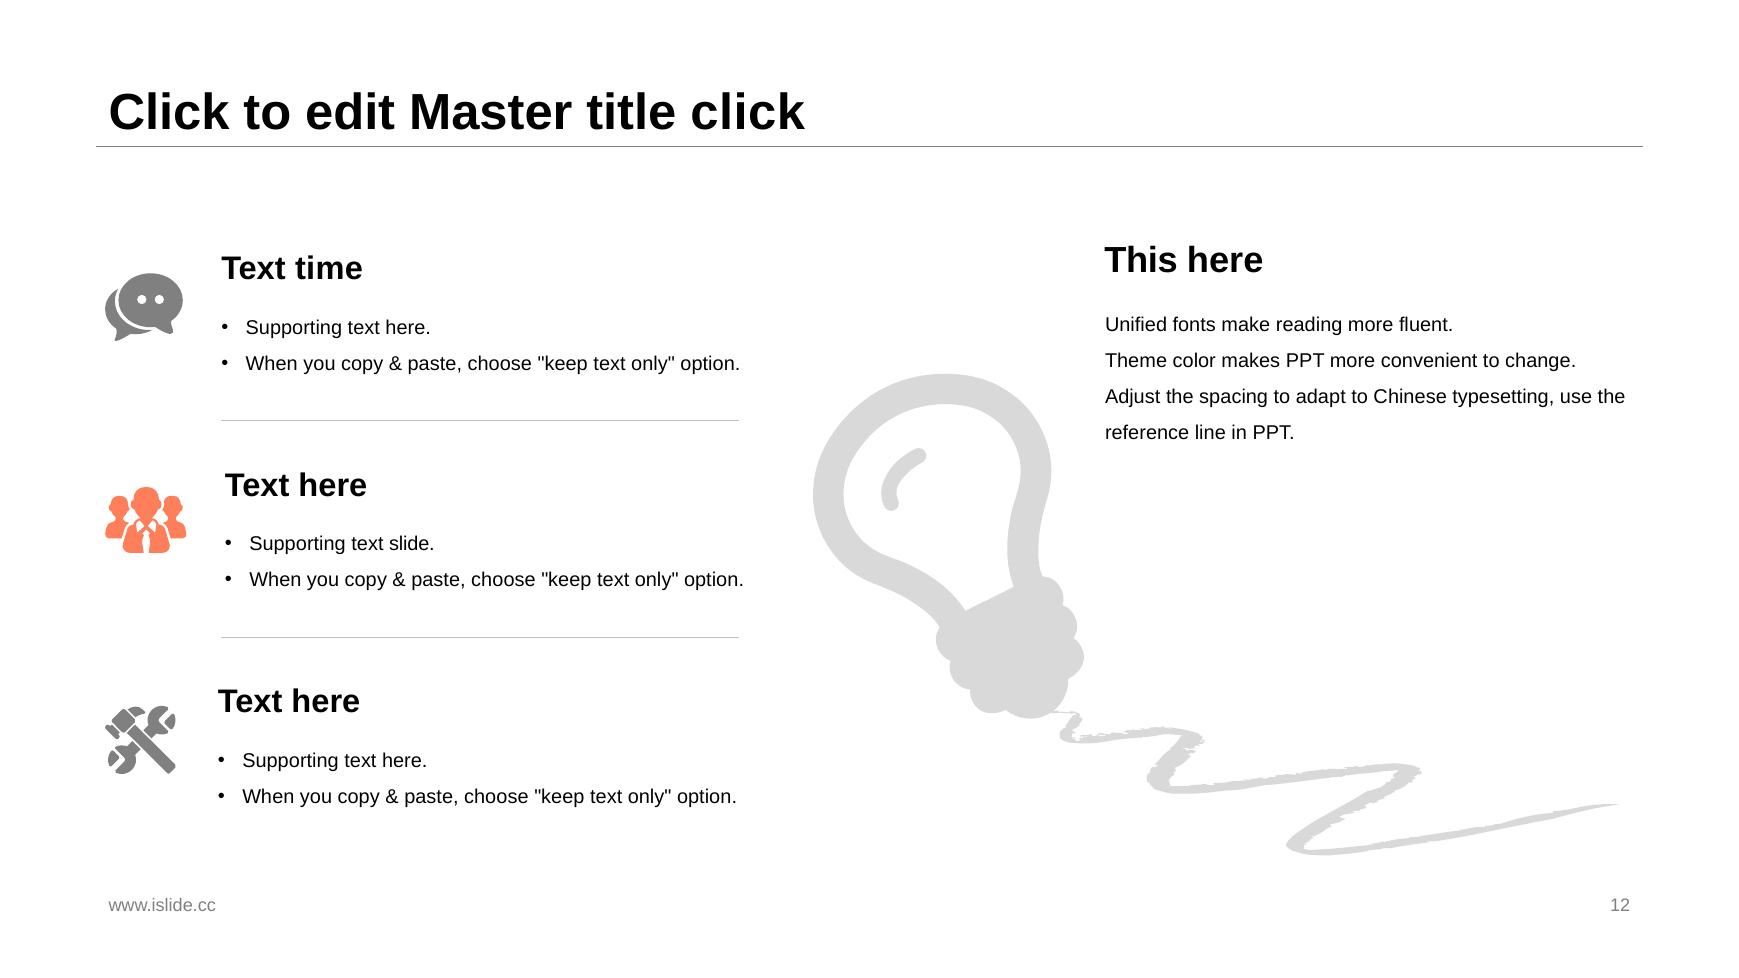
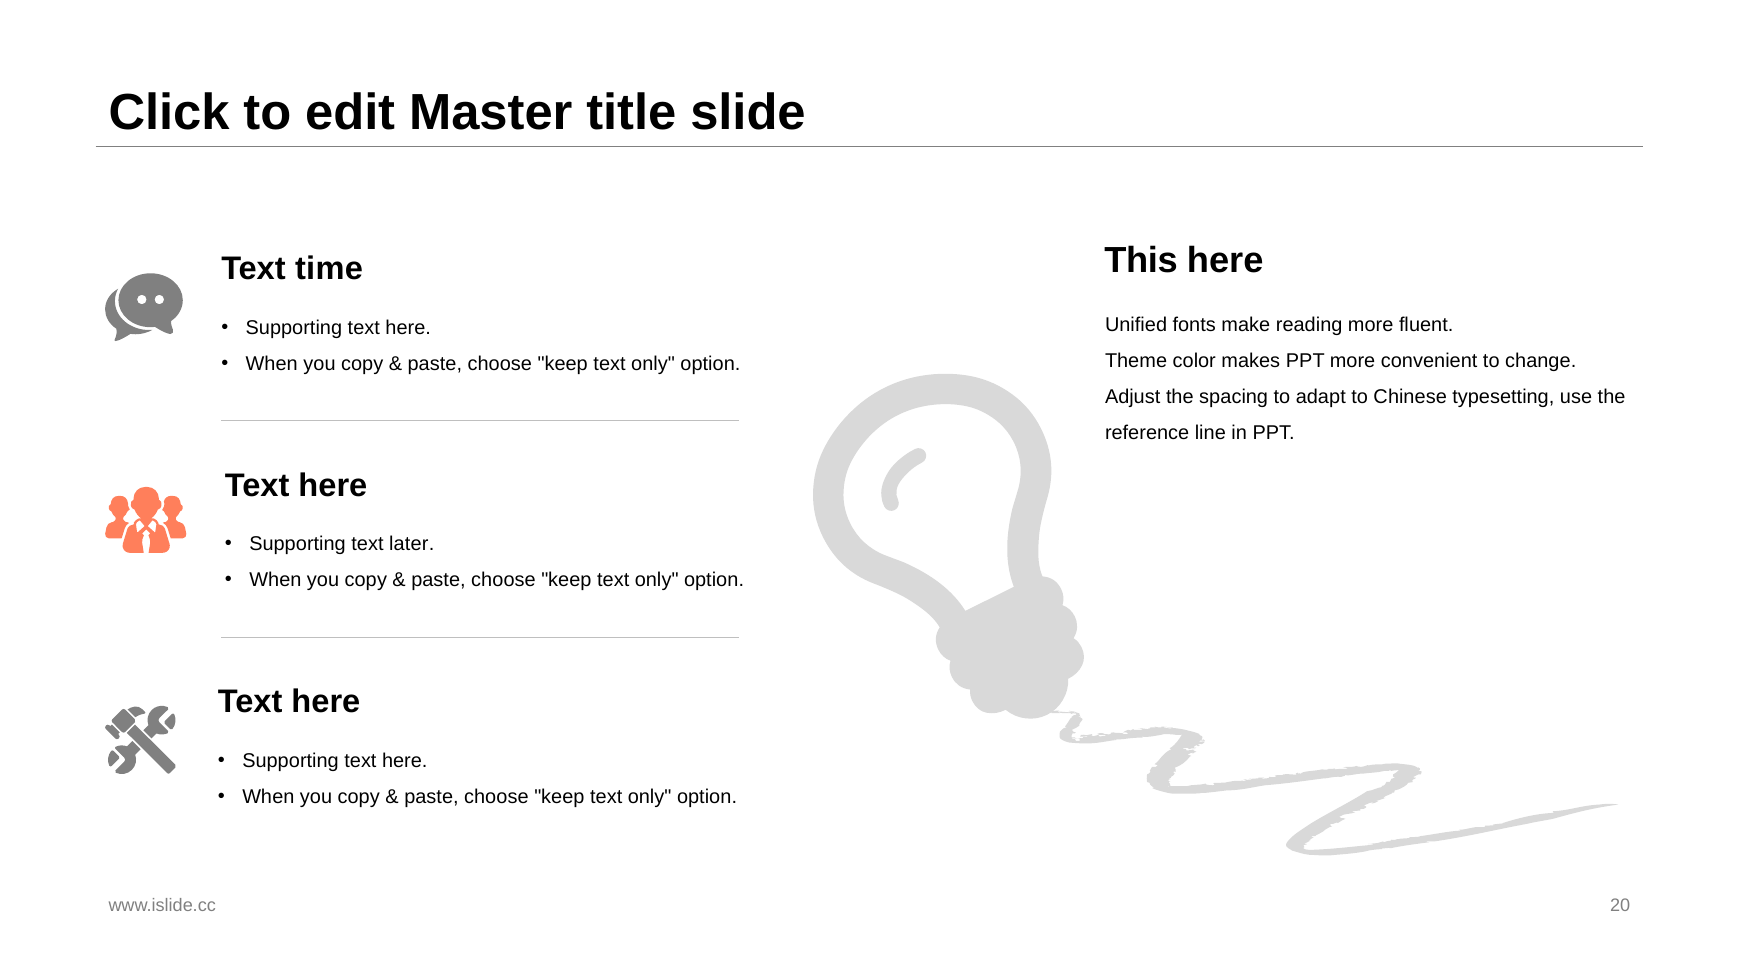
title click: click -> slide (748, 112)
slide: slide -> later (412, 544)
12: 12 -> 20 (1620, 906)
